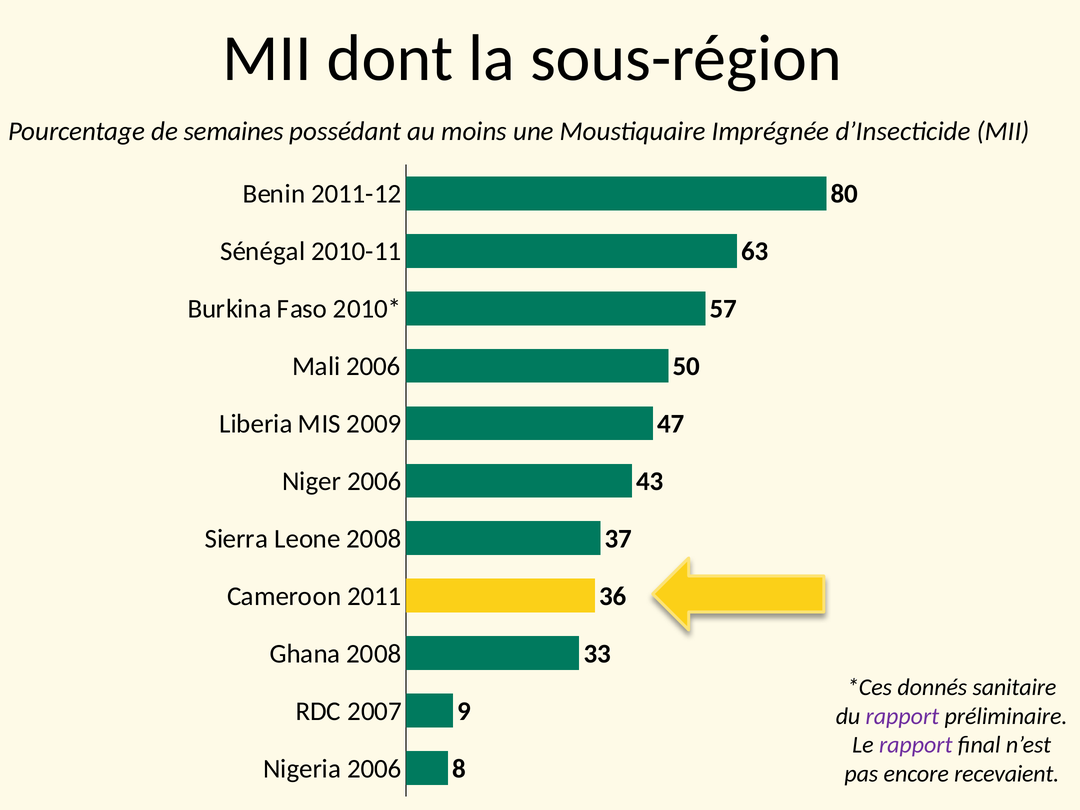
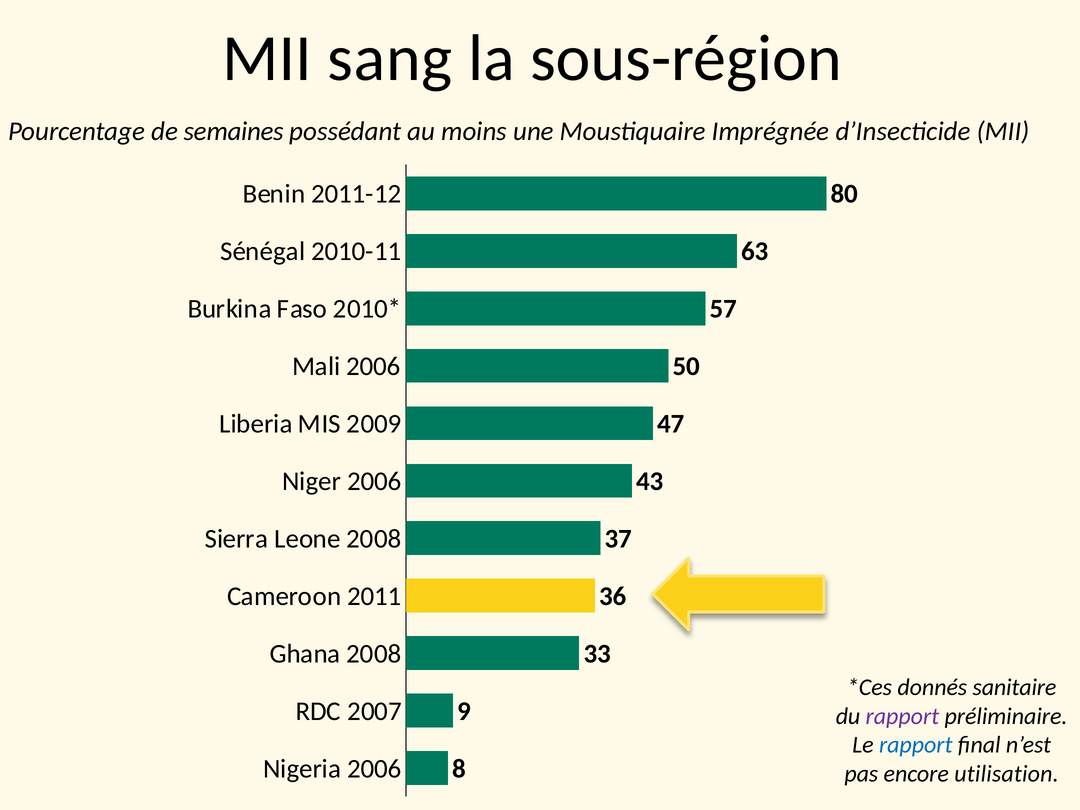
dont: dont -> sang (390, 59)
rapport colour: purple -> blue (916, 745)
recevaient: recevaient -> utilisation (1007, 774)
